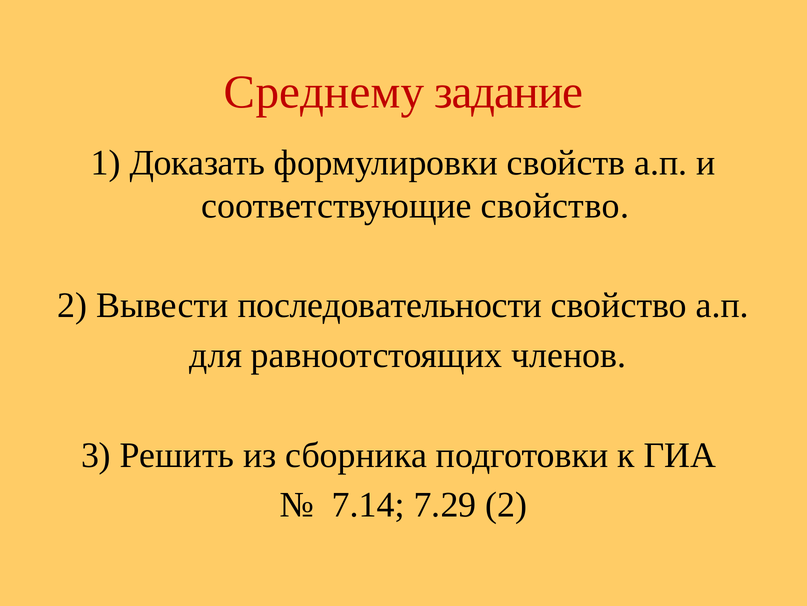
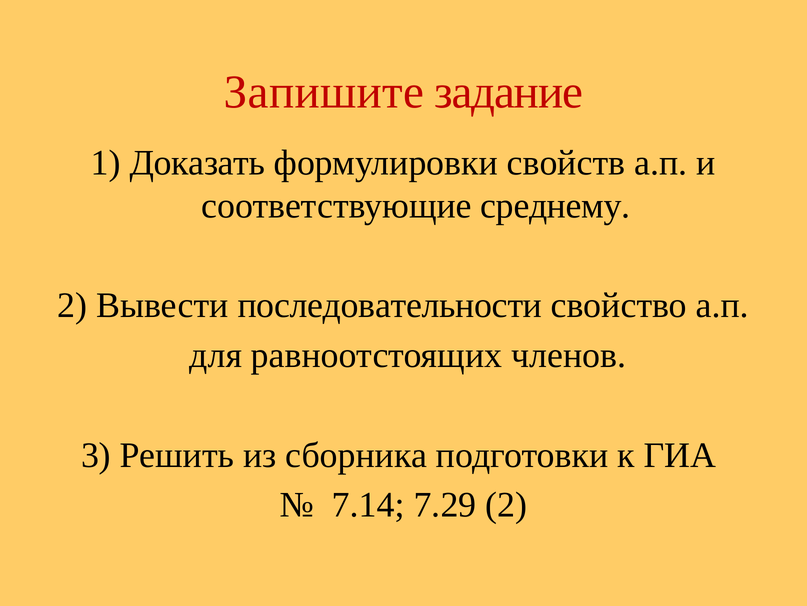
Среднему: Среднему -> Запишите (324, 92)
соответствующие свойство: свойство -> среднему (555, 206)
